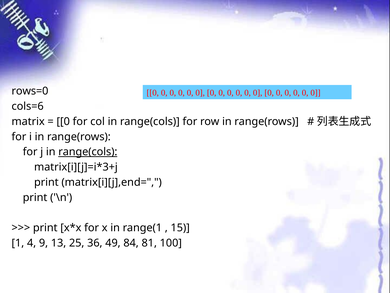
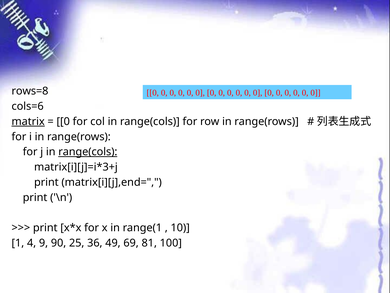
rows=0: rows=0 -> rows=8 (30, 91)
matrix underline: none -> present (28, 121)
15: 15 -> 10 (180, 227)
13: 13 -> 90 (59, 243)
84: 84 -> 69 (131, 243)
